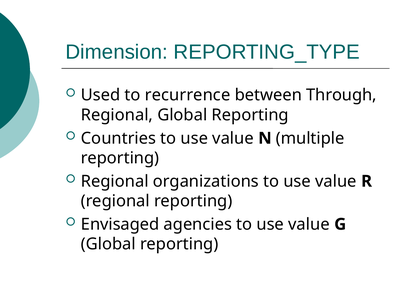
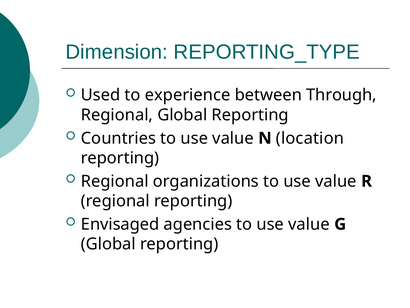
recurrence: recurrence -> experience (188, 95)
multiple: multiple -> location (310, 138)
